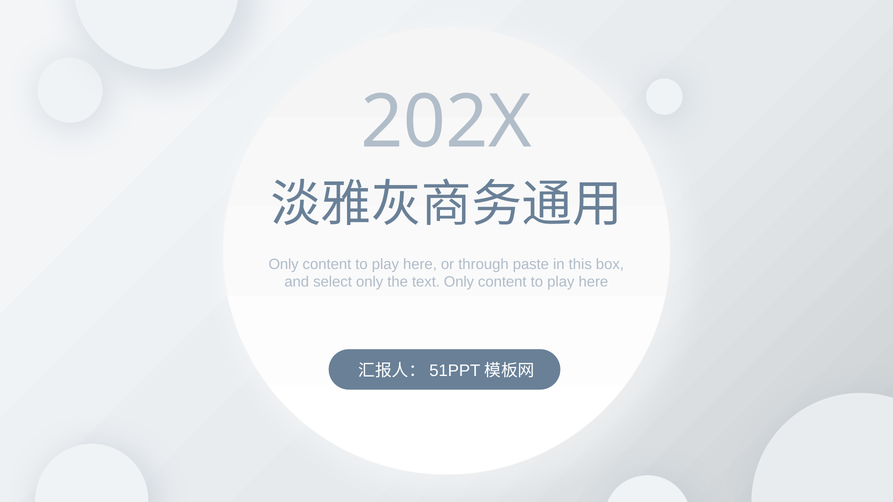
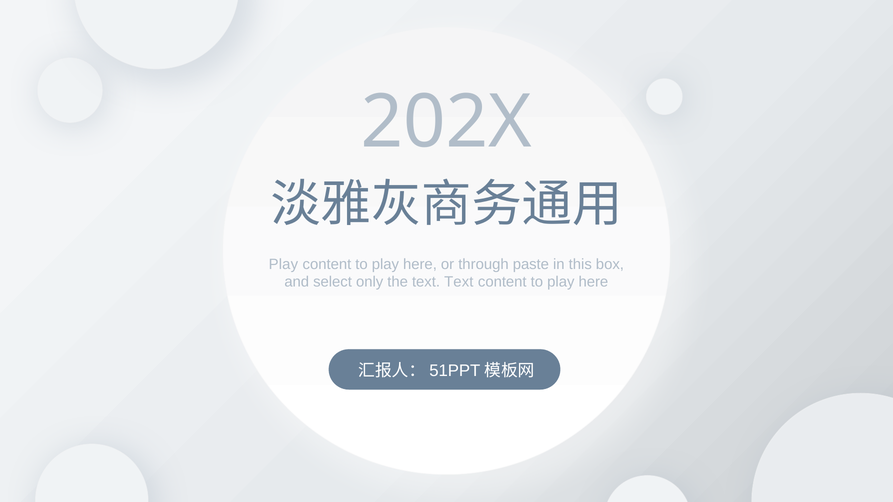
Only: Only -> Play (283, 264)
text Only: Only -> Text (459, 282)
